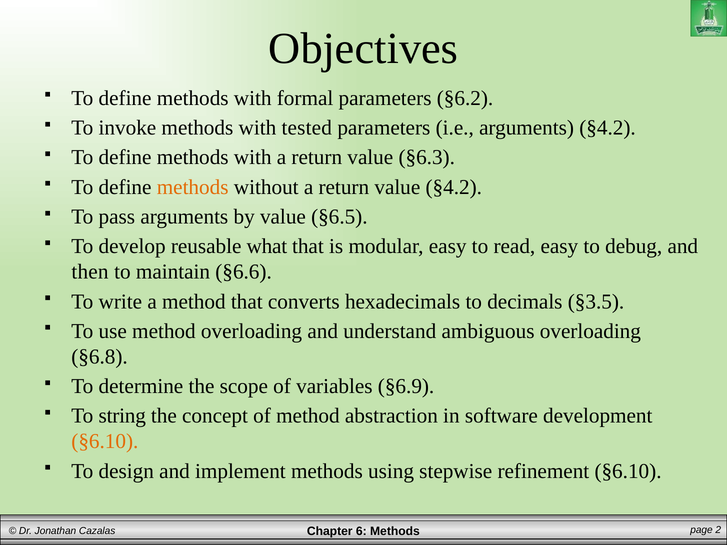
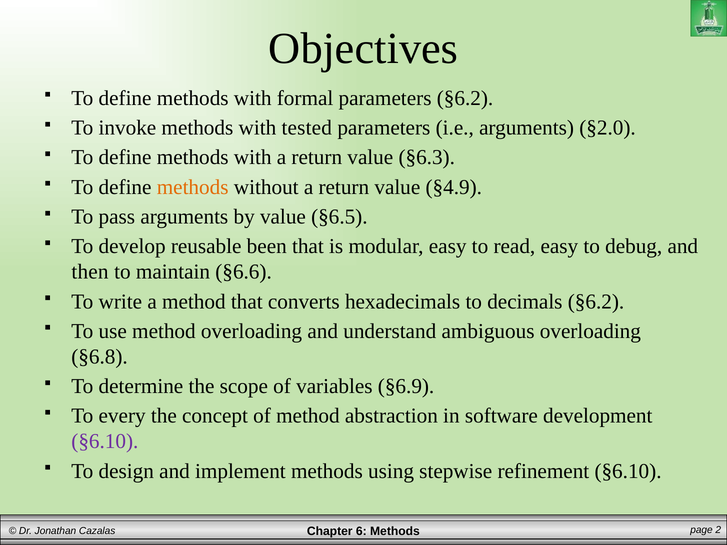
arguments §4.2: §4.2 -> §2.0 (608, 128)
value §4.2: §4.2 -> §4.9 (454, 187)
what: what -> been (267, 247)
decimals §3.5: §3.5 -> §6.2 (596, 302)
string: string -> every (122, 416)
§6.10 colour: orange -> purple (105, 442)
